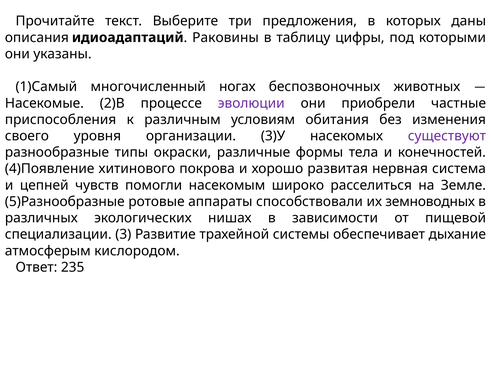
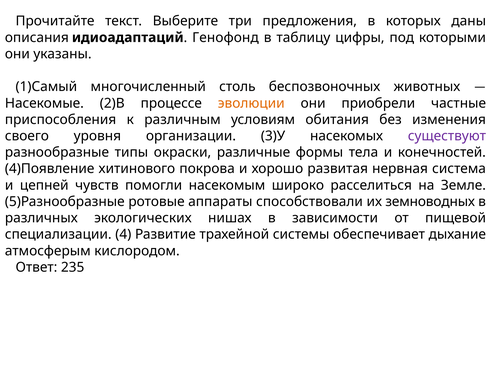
Раковины: Раковины -> Генофонд (225, 37)
ногах: ногах -> столь (237, 87)
эволюции colour: purple -> orange (251, 103)
3: 3 -> 4 (123, 234)
